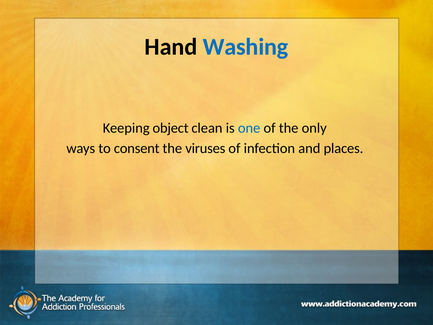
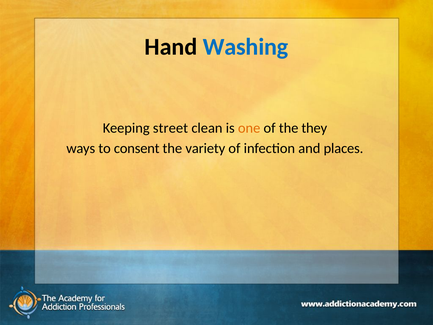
object: object -> street (170, 128)
one colour: blue -> orange (249, 128)
only: only -> they (314, 128)
viruses: viruses -> variety (205, 148)
